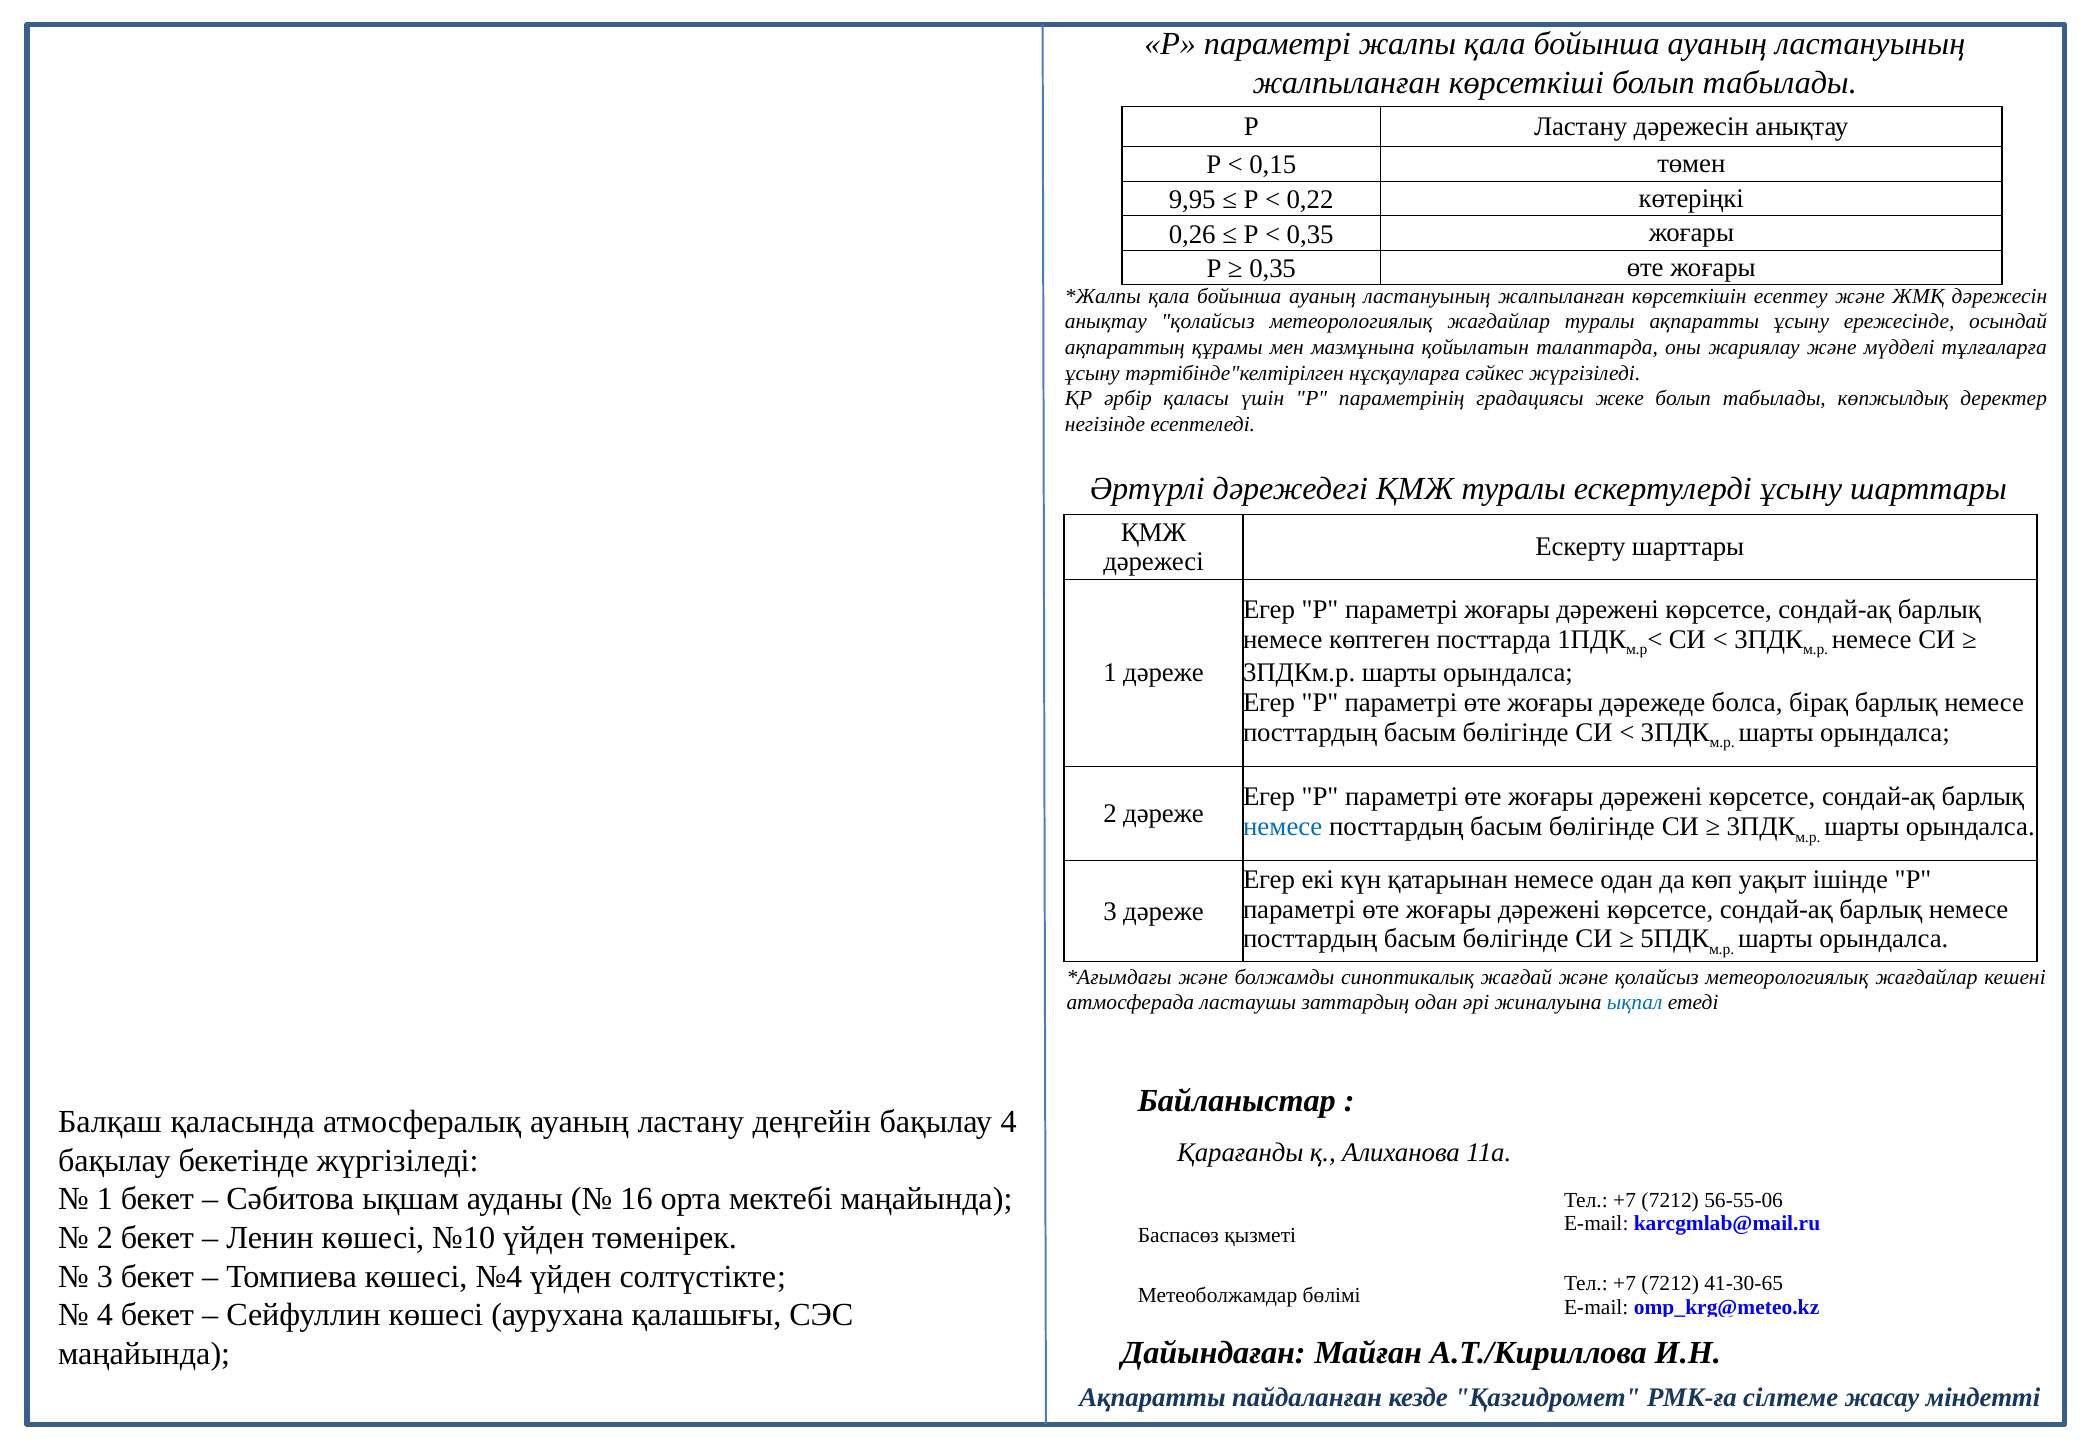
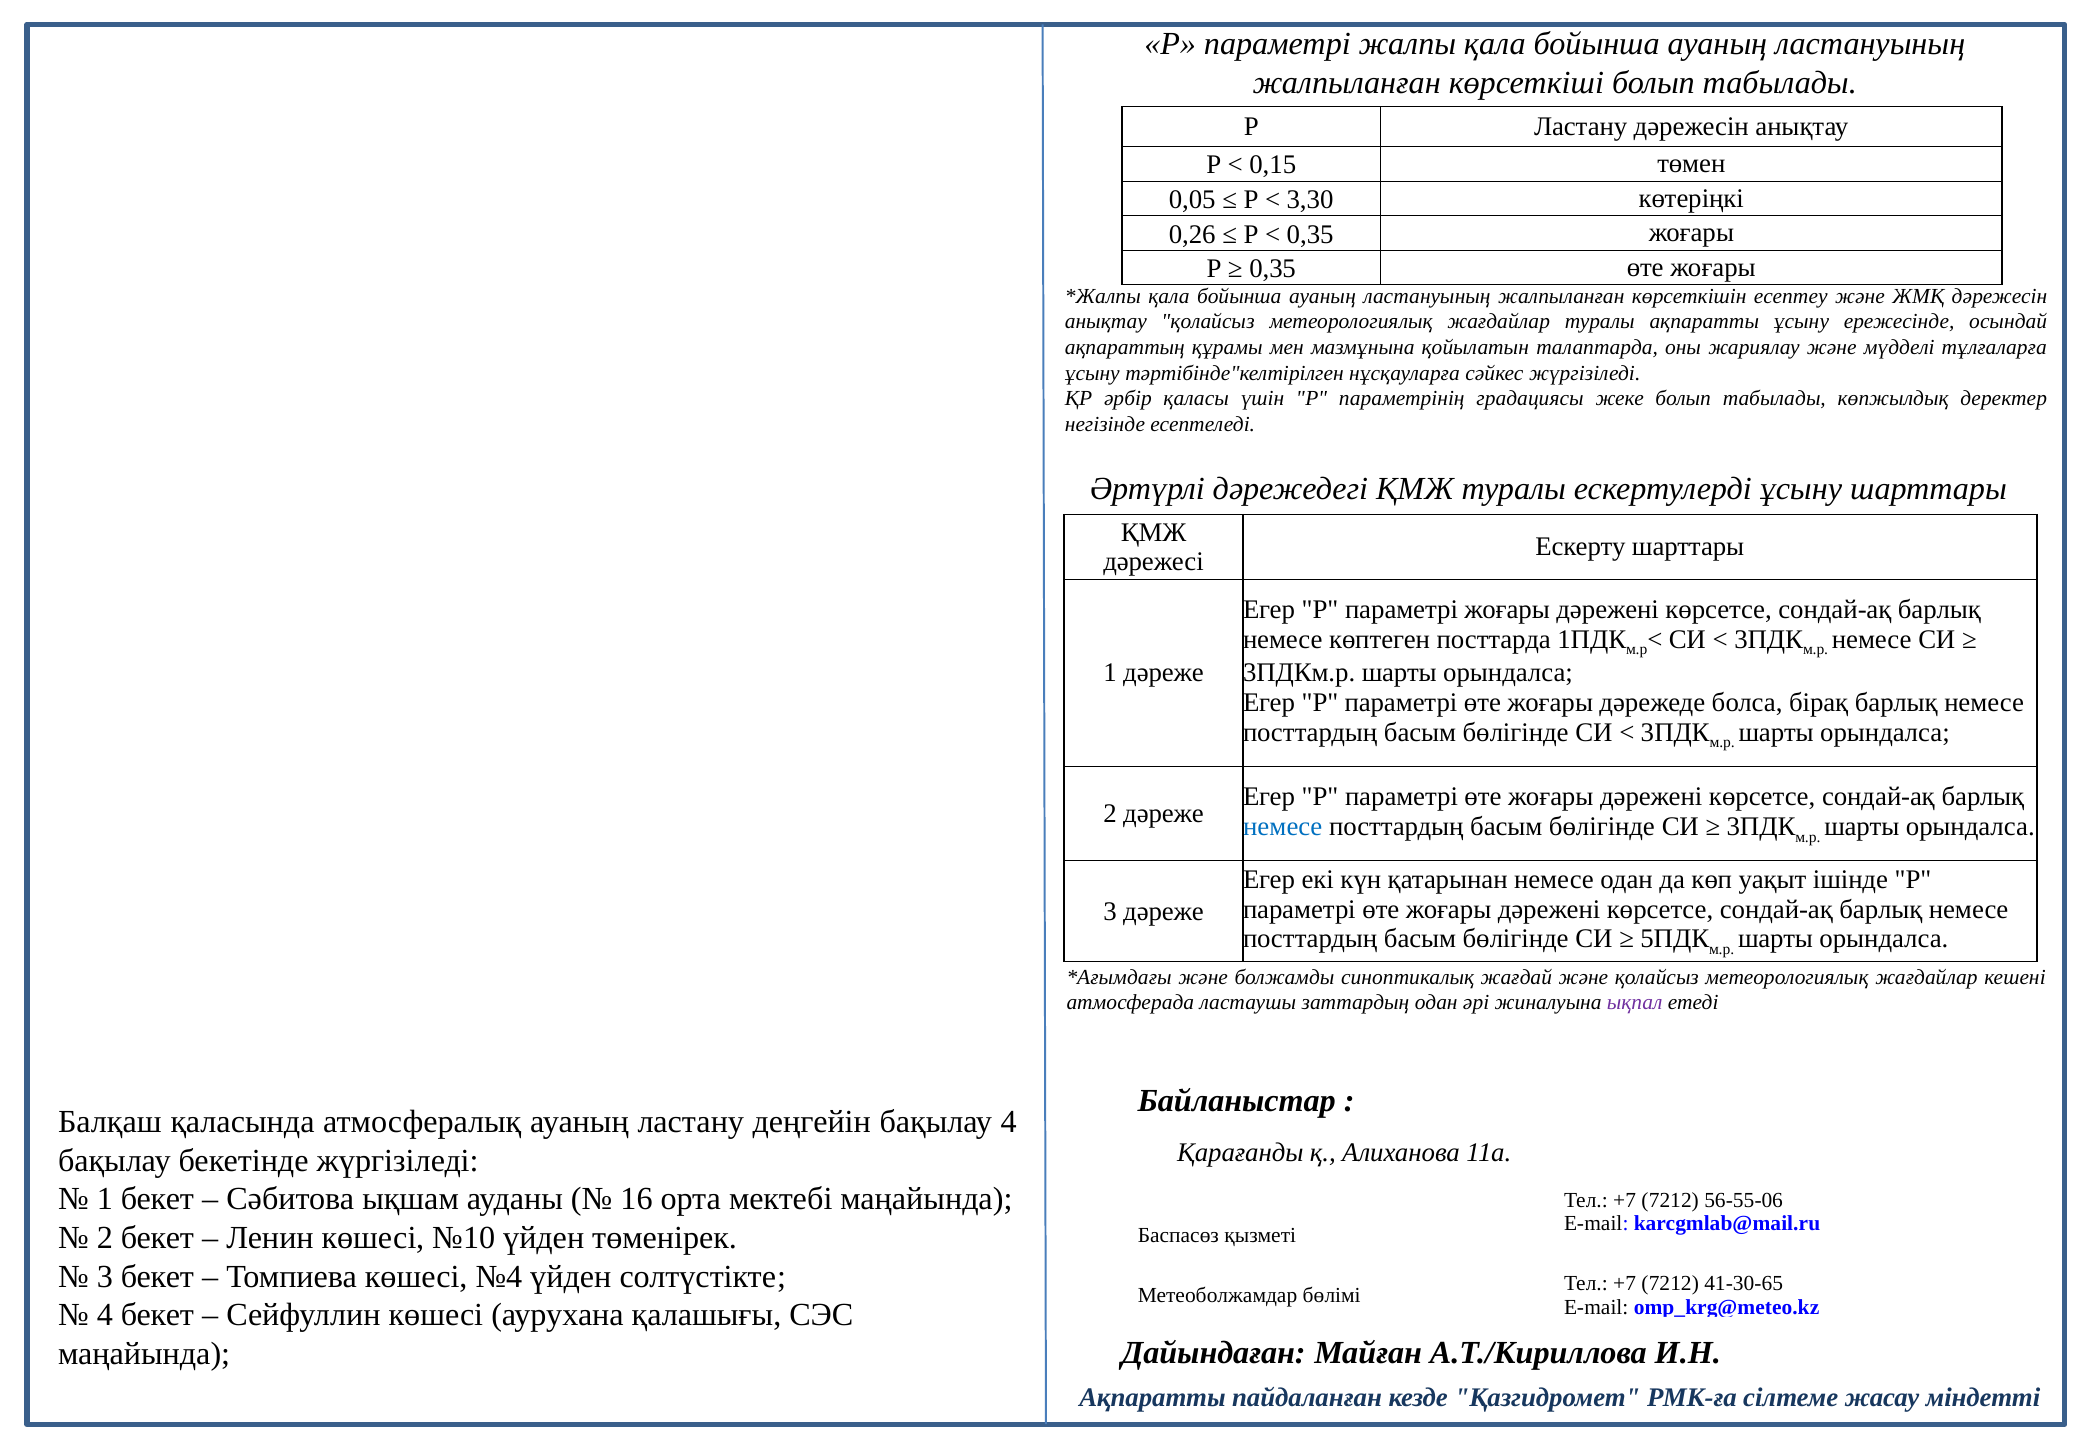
9,95: 9,95 -> 0,05 (1192, 200)
0,22: 0,22 -> 3,30 (1310, 200)
ықпал colour: blue -> purple (1635, 1002)
